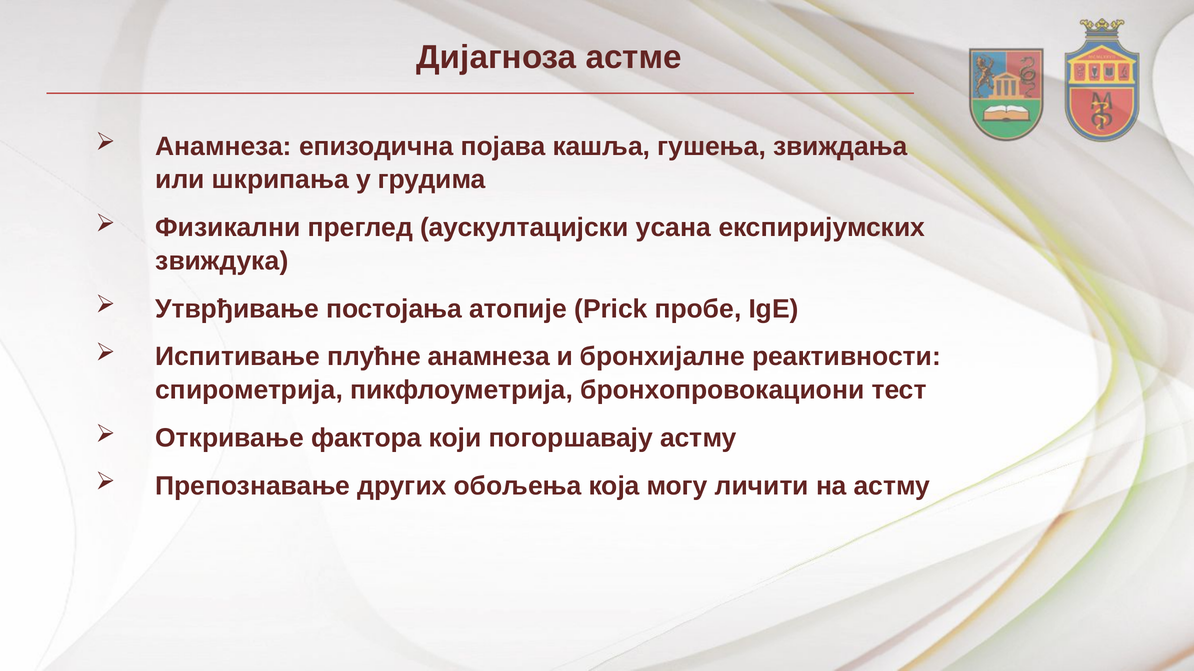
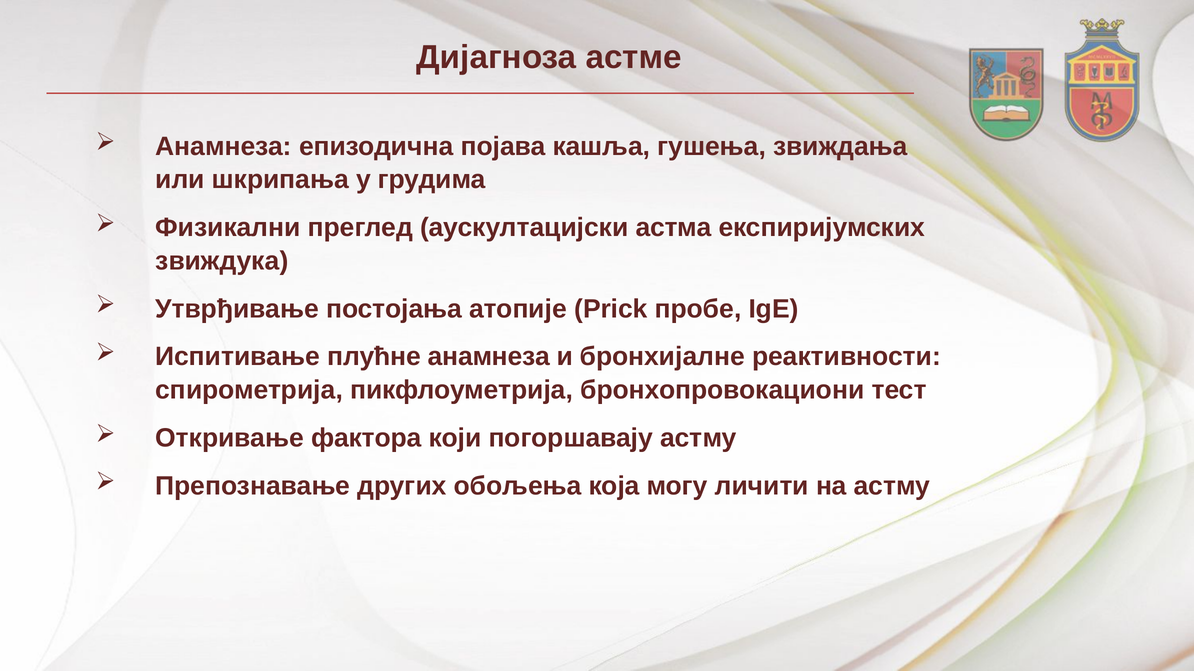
усана: усана -> астма (674, 228)
